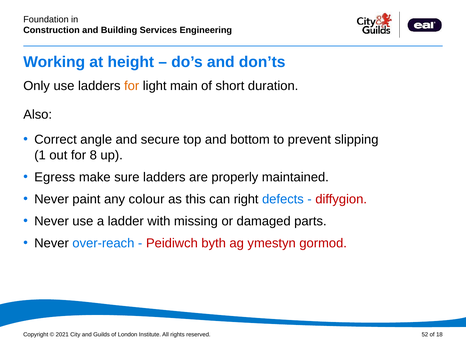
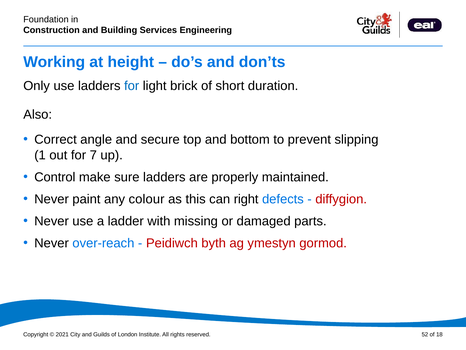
for colour: orange -> blue (132, 86)
main: main -> brick (184, 86)
8: 8 -> 7 (93, 155)
Egress: Egress -> Control (55, 177)
